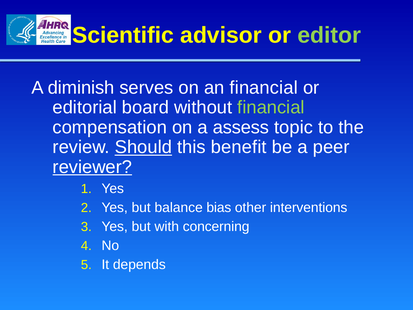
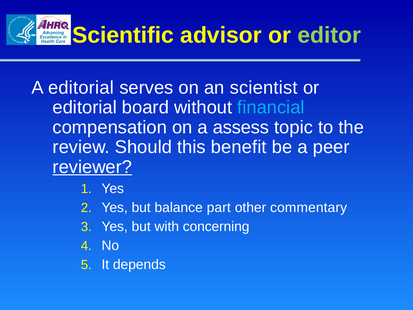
A diminish: diminish -> editorial (81, 88)
an financial: financial -> scientist (264, 88)
financial colour: light green -> light blue (271, 107)
Should underline: present -> none (143, 147)
bias: bias -> part (219, 207)
interventions: interventions -> commentary (309, 207)
